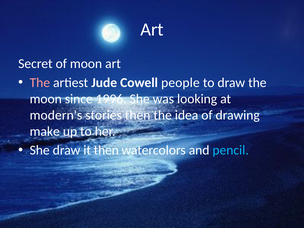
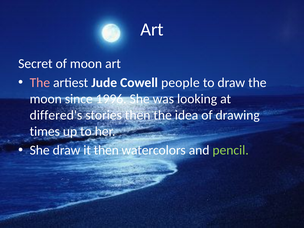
modern's: modern's -> differed's (56, 115)
make: make -> times (45, 131)
pencil colour: light blue -> light green (231, 150)
